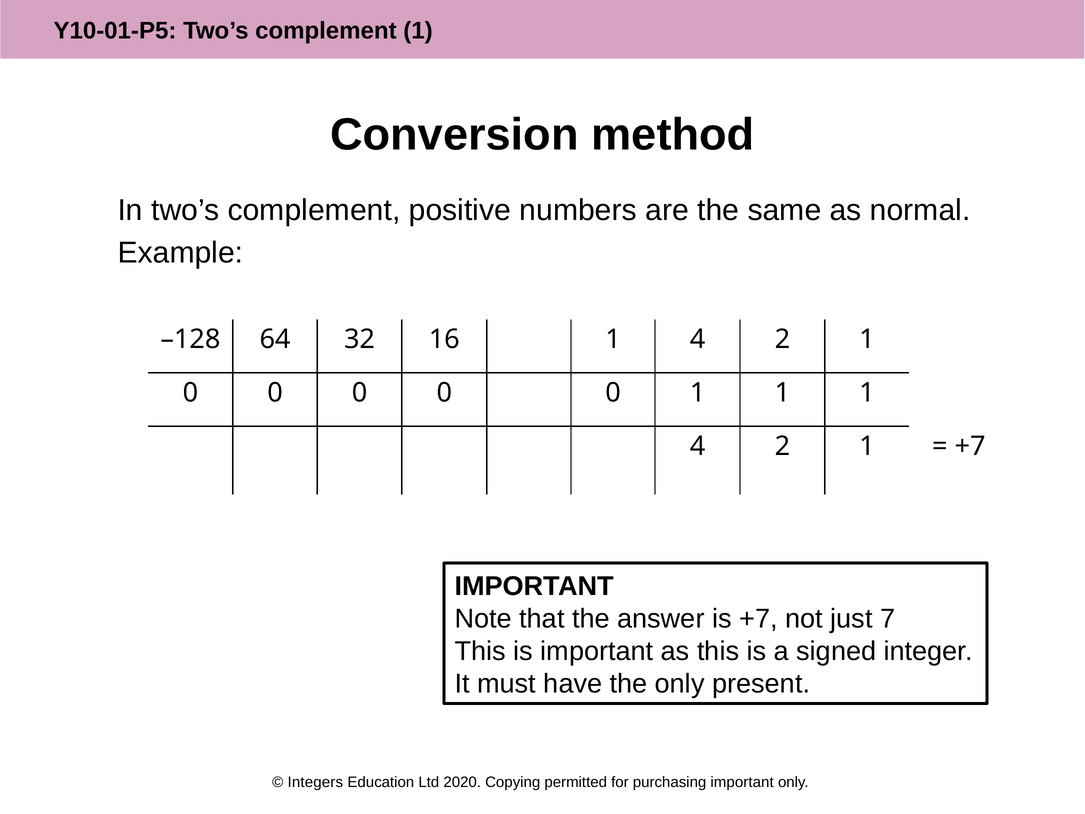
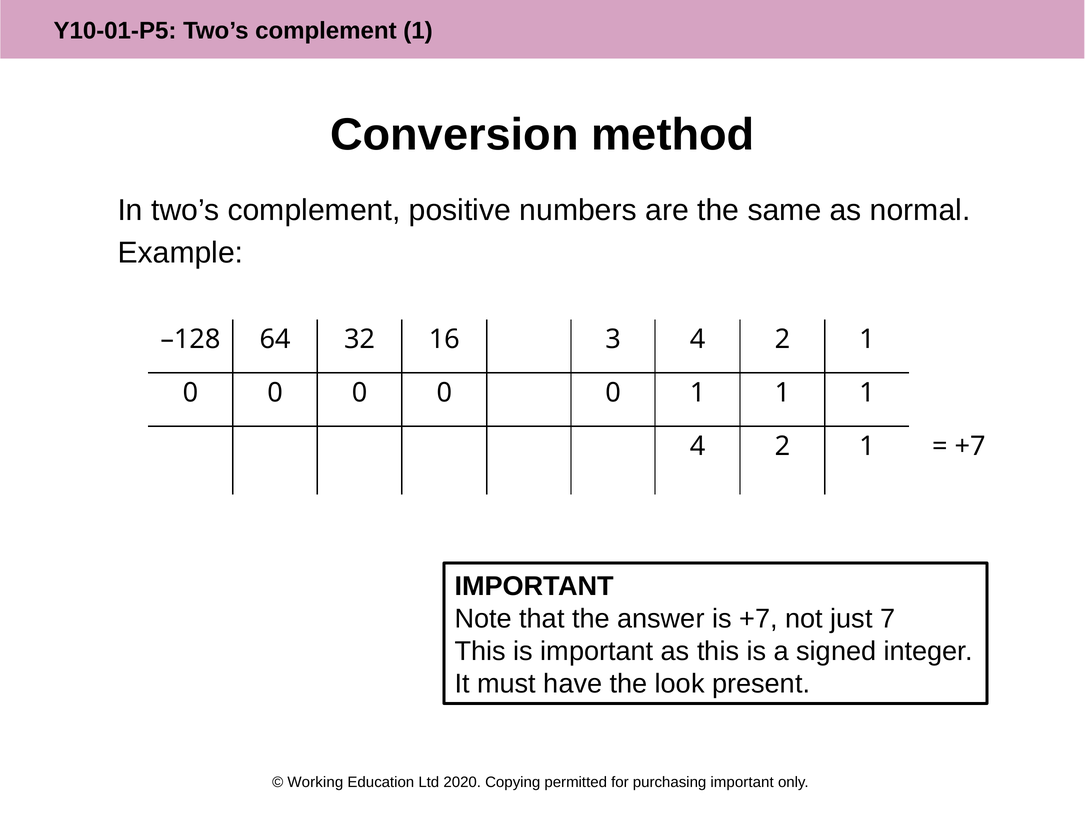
16 1: 1 -> 3 (613, 339)
the only: only -> look (680, 684)
Integers: Integers -> Working (315, 782)
